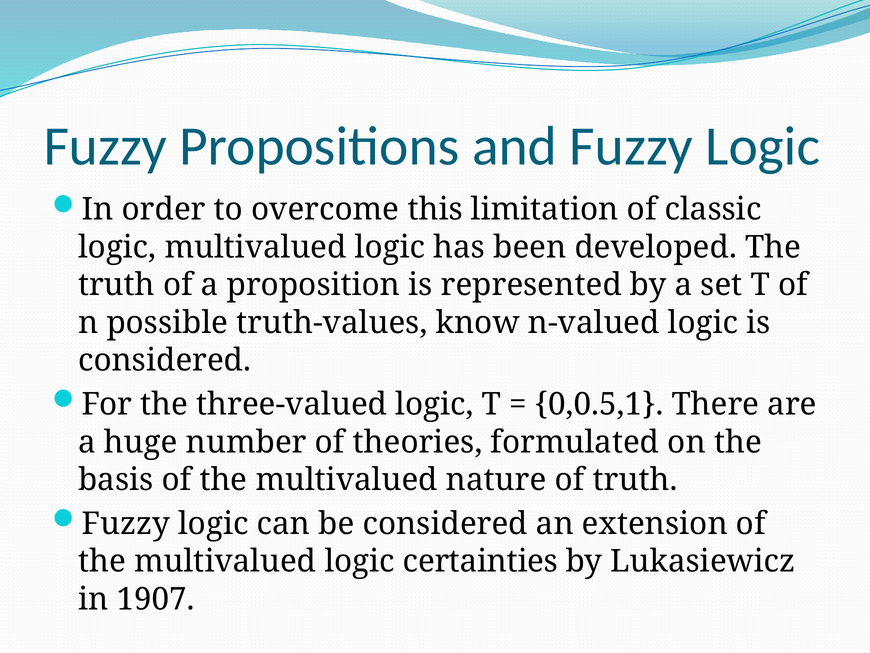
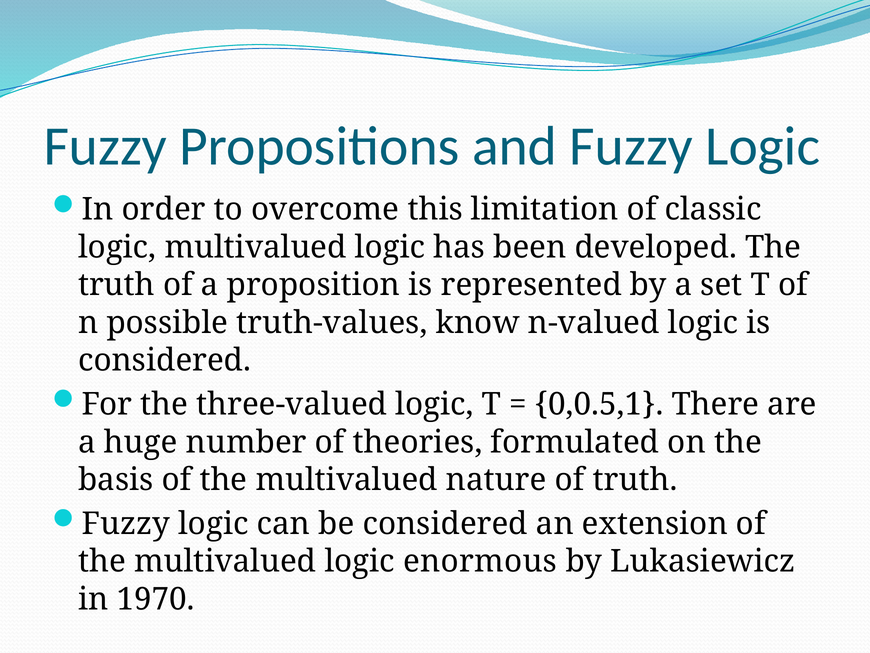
certainties: certainties -> enormous (480, 561)
1907: 1907 -> 1970 (156, 599)
